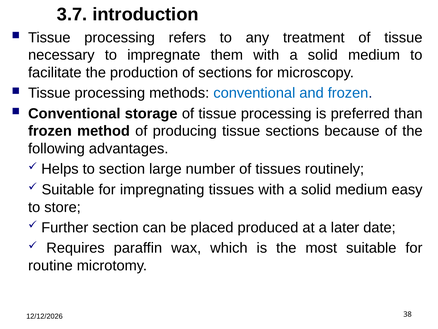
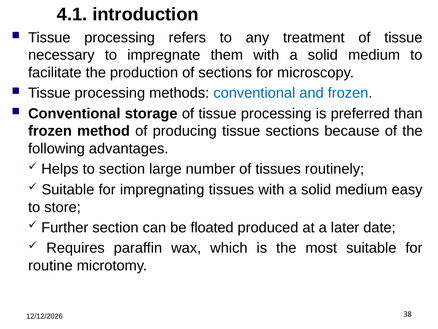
3.7: 3.7 -> 4.1 (72, 14)
placed: placed -> floated (212, 227)
